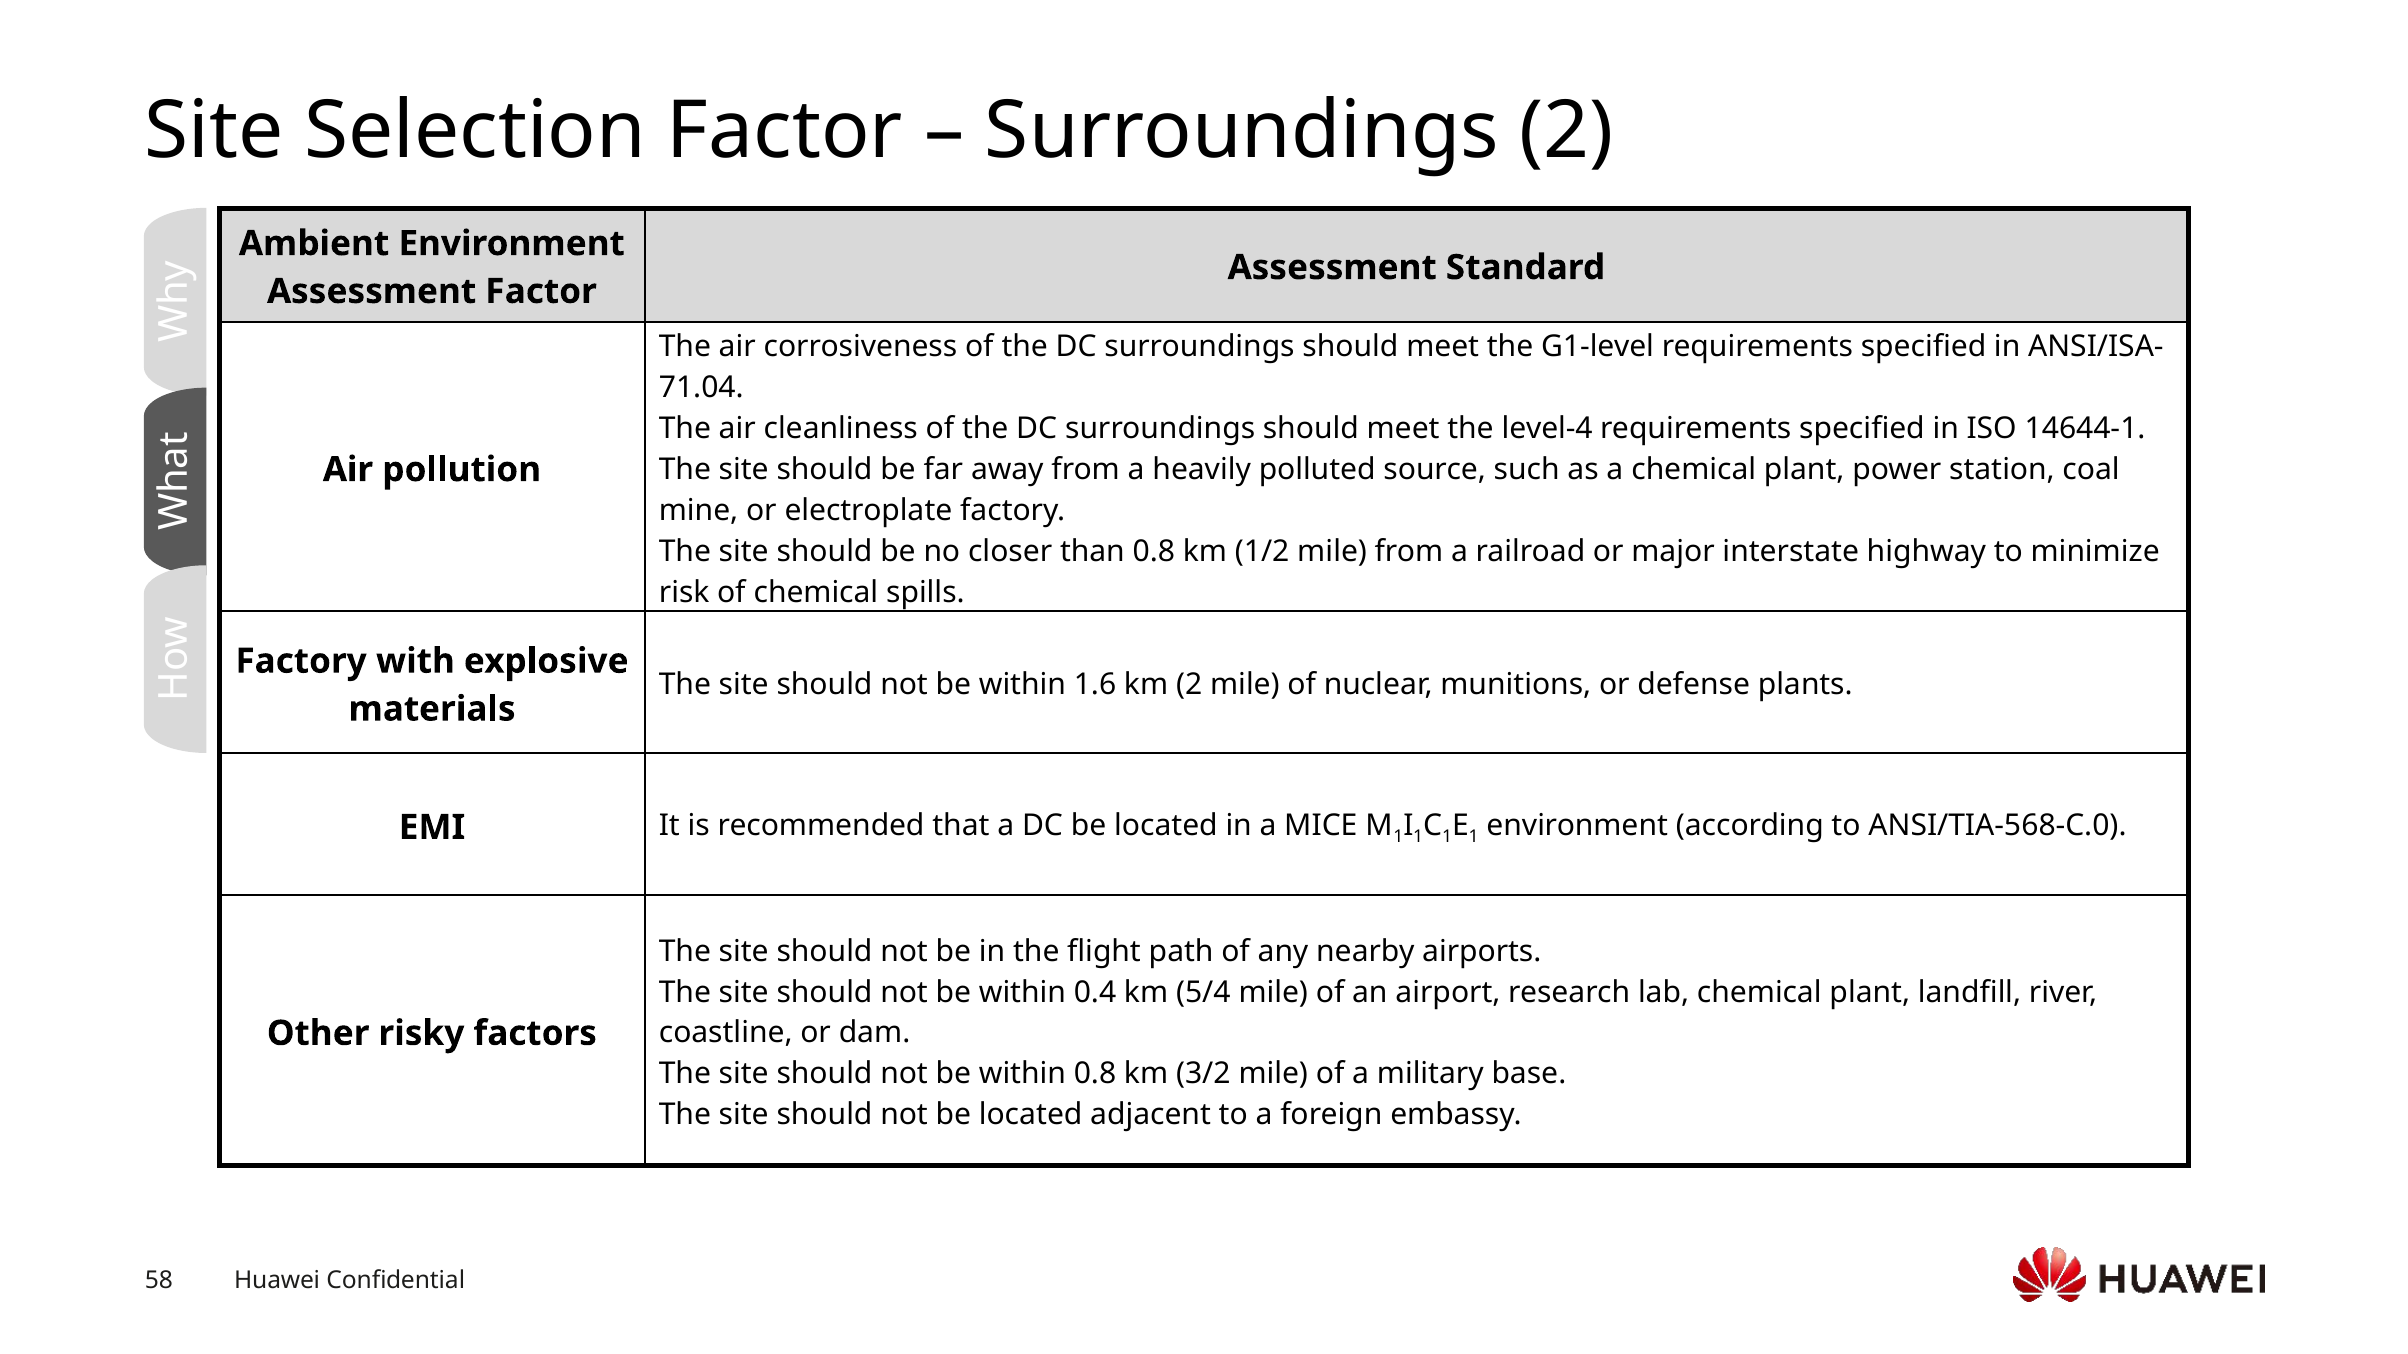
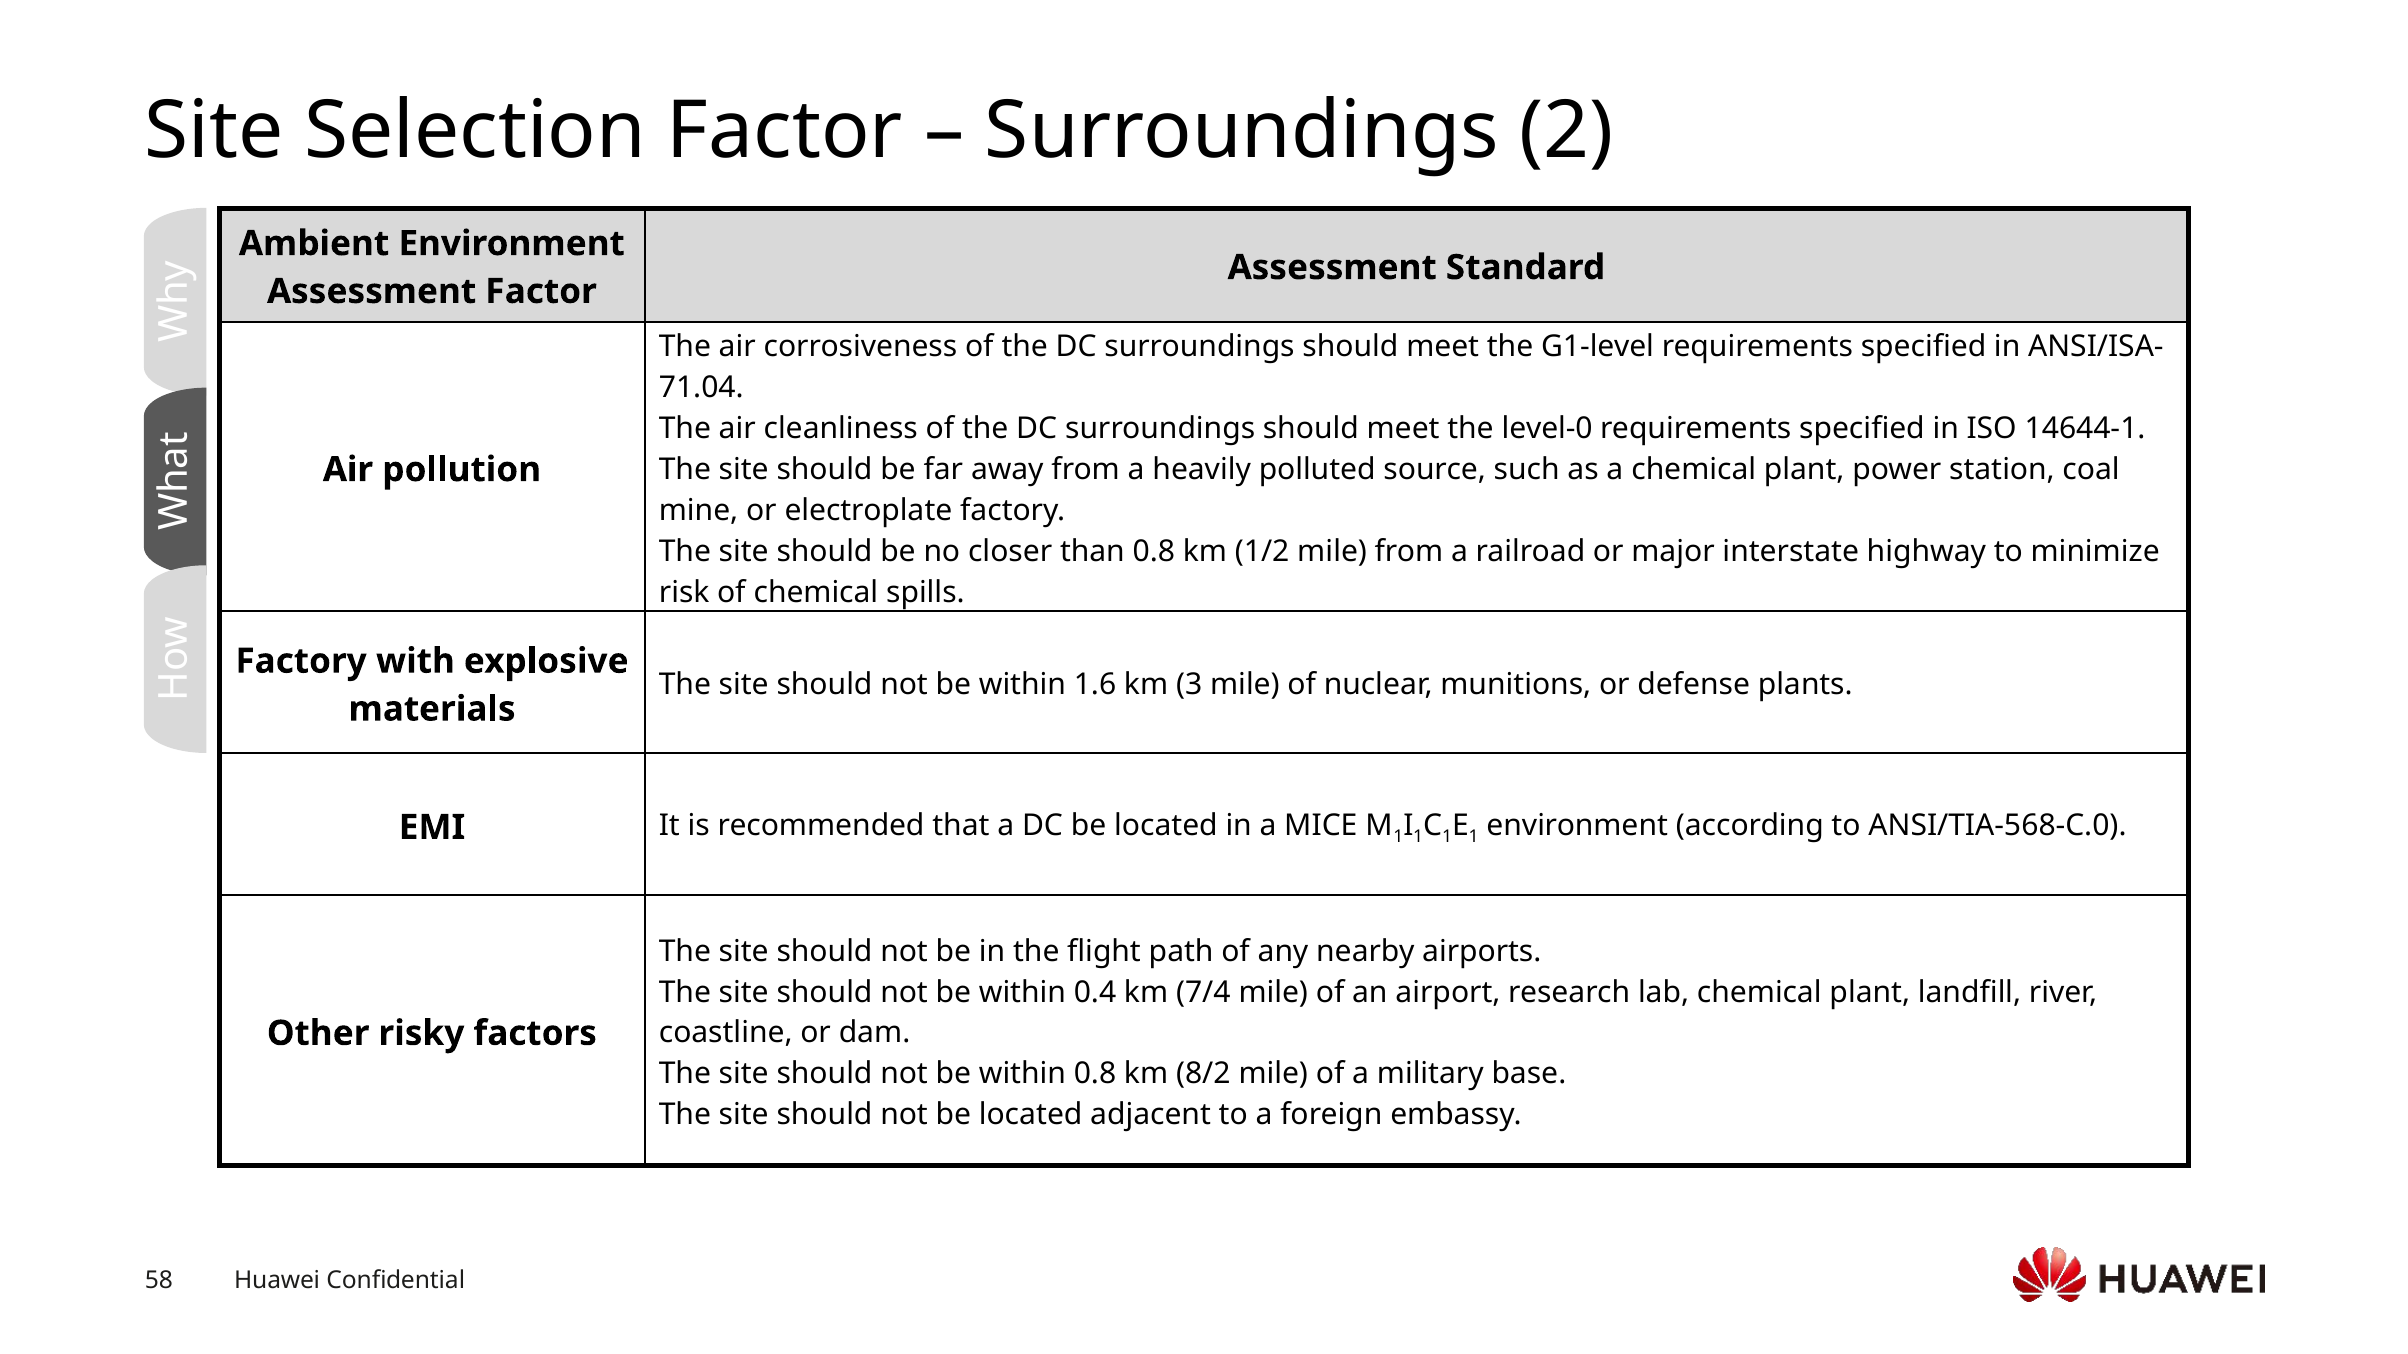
level-4: level-4 -> level-0 (1547, 428)
km 2: 2 -> 3 (1189, 685)
5/4: 5/4 -> 7/4 (1203, 992)
3/2: 3/2 -> 8/2 (1203, 1074)
